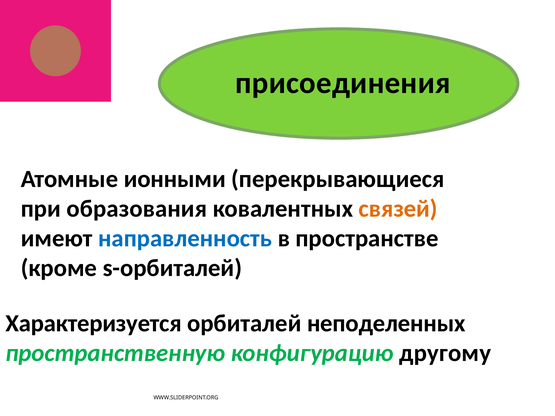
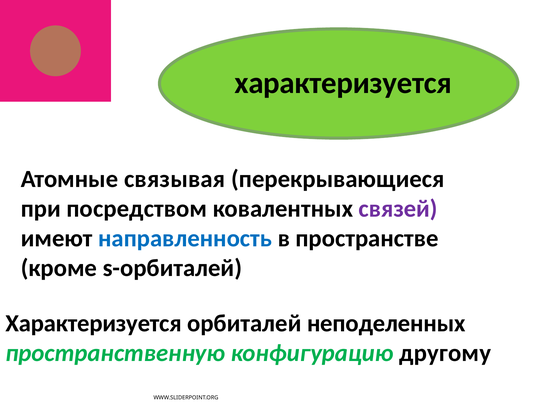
присоединения: присоединения -> характеризуется (343, 83)
ионными: ионными -> связывая (175, 179)
образования: образования -> посредством (137, 209)
связей colour: orange -> purple (398, 209)
